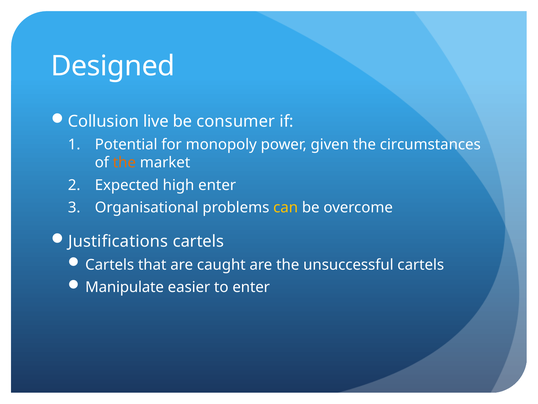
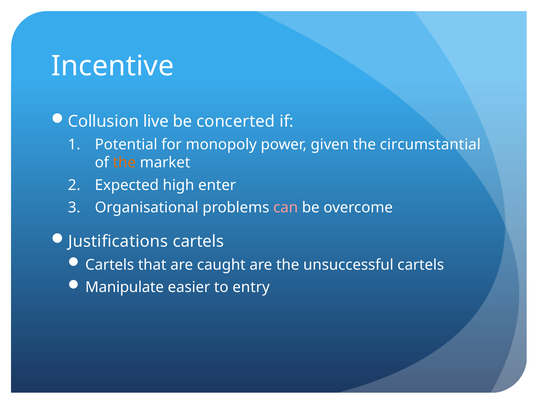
Designed: Designed -> Incentive (113, 66)
consumer: consumer -> concerted (236, 121)
circumstances: circumstances -> circumstantial (430, 145)
can colour: yellow -> pink (286, 207)
to enter: enter -> entry (251, 287)
